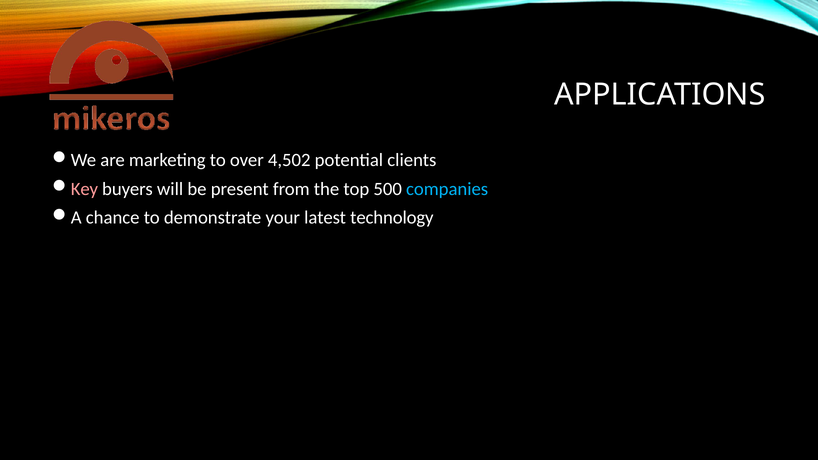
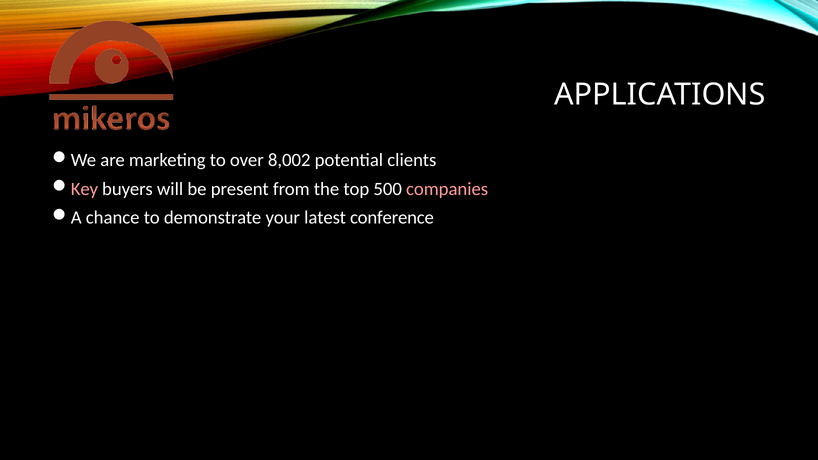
4,502: 4,502 -> 8,002 (289, 160)
companies colour: light blue -> pink (447, 189)
technology: technology -> conference (392, 218)
